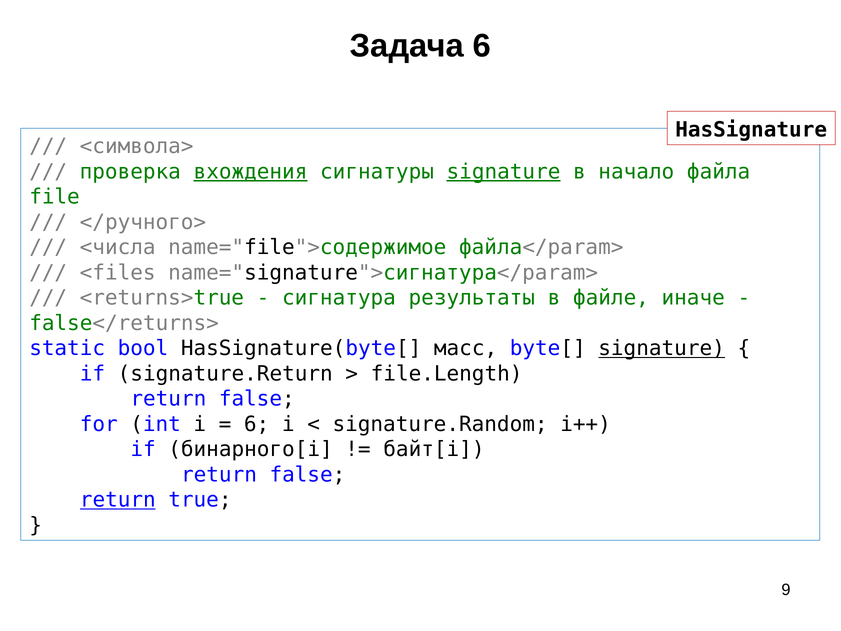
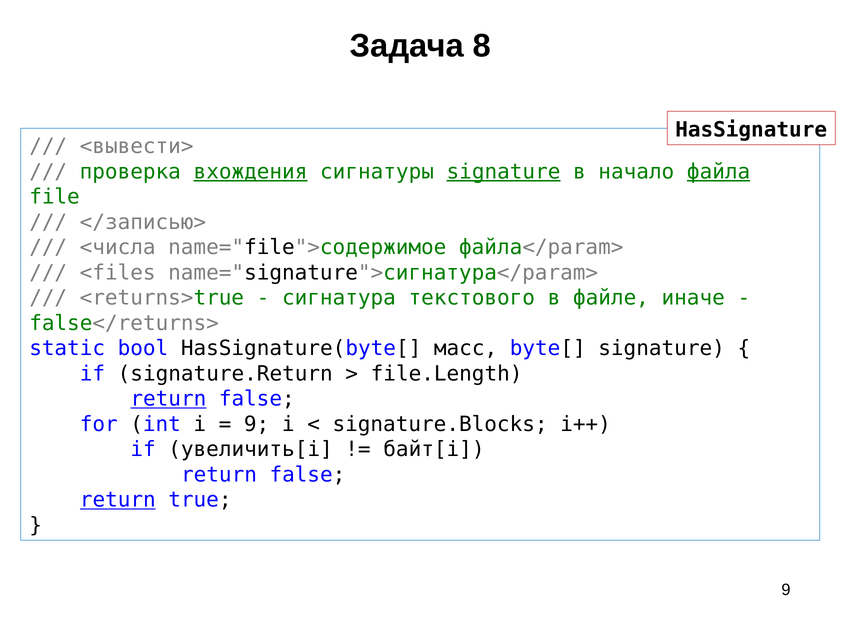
Задача 6: 6 -> 8 (482, 46)
<символа>: <символа> -> <вывести> (137, 146)
файла underline: none -> present (719, 172)
</ручного>: </ручного> -> </записью> (143, 222)
результаты: результаты -> текстового (472, 298)
signature underline: present -> none (662, 348)
return underline: none -> present (168, 399)
6: 6 -> 9 (257, 424)
signature.Random: signature.Random -> signature.Blocks (440, 424)
бинарного[i: бинарного[i -> увеличить[i (251, 449)
